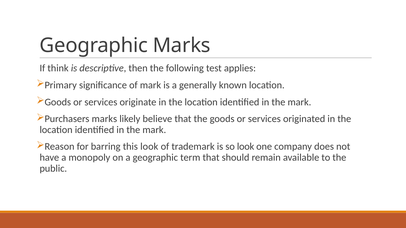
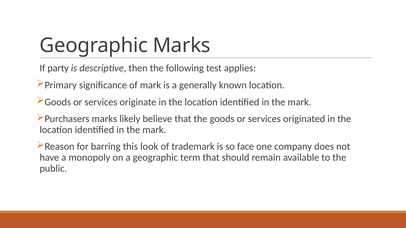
think: think -> party (58, 68)
so look: look -> face (246, 147)
